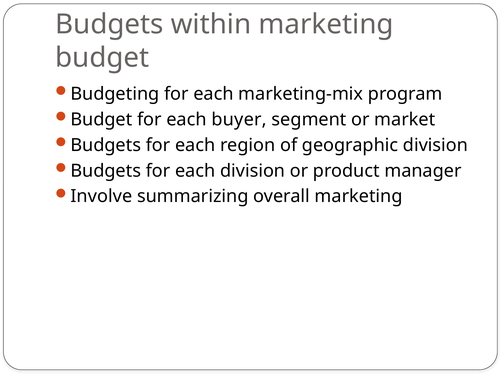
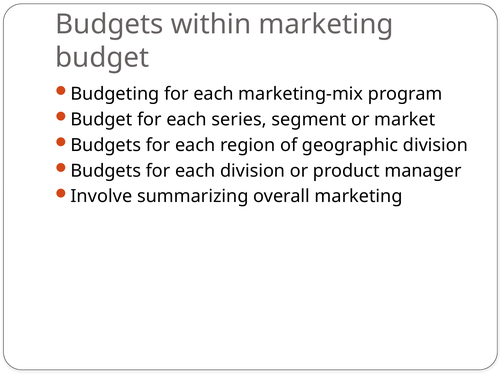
buyer: buyer -> series (239, 120)
